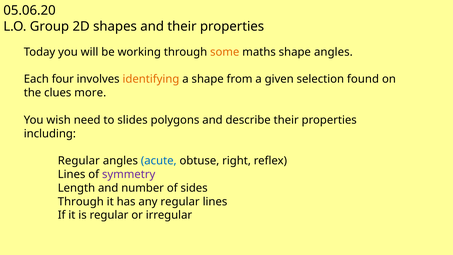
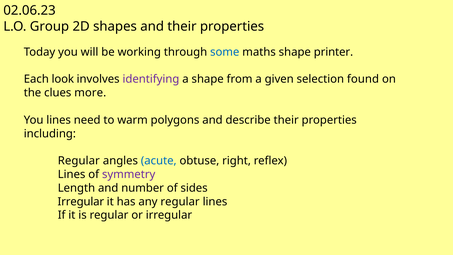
05.06.20: 05.06.20 -> 02.06.23 (30, 11)
some colour: orange -> blue (225, 52)
shape angles: angles -> printer (333, 52)
four: four -> look (63, 79)
identifying colour: orange -> purple (151, 79)
You wish: wish -> lines (59, 120)
slides: slides -> warm (133, 120)
Through: Through -> Irregular (81, 202)
